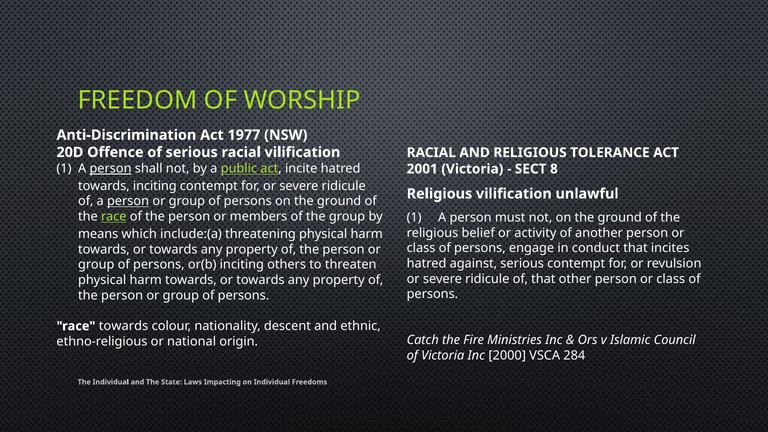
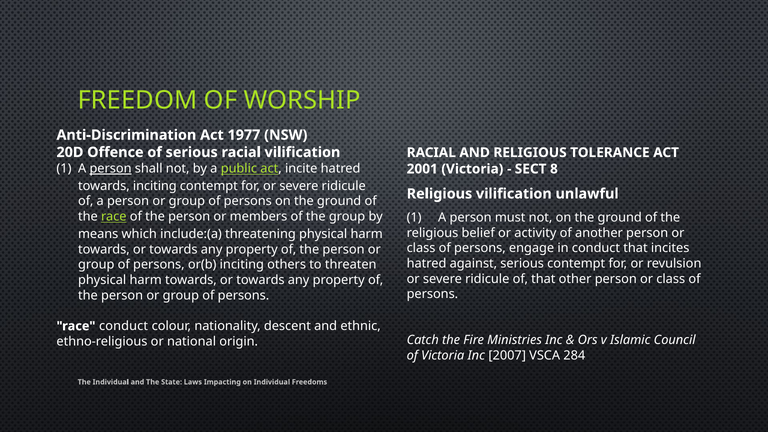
person underline: present -> none (128, 201)
race towards: towards -> conduct (124, 326)
2000: 2000 -> 2007 (507, 355)
